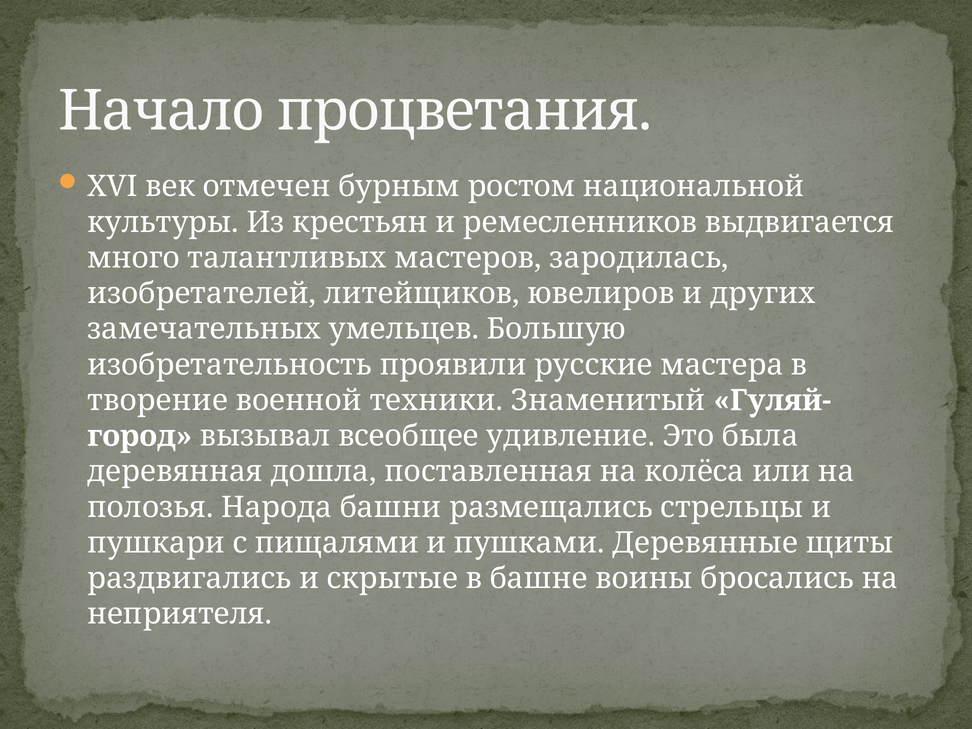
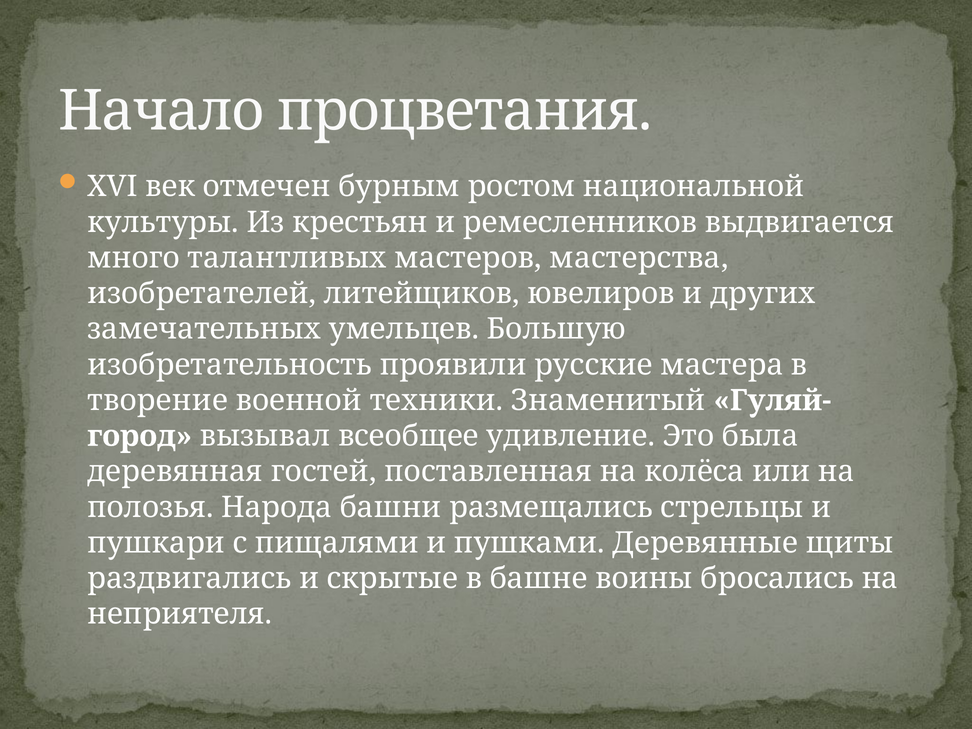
зародилась: зародилась -> мастерства (639, 258)
дошла: дошла -> гостей (324, 472)
